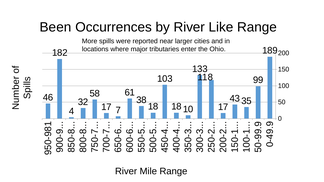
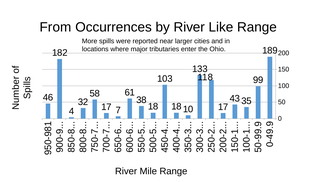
Been: Been -> From (56, 27)
